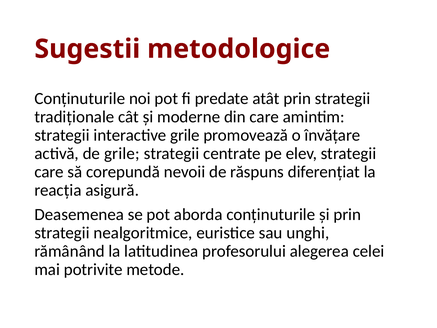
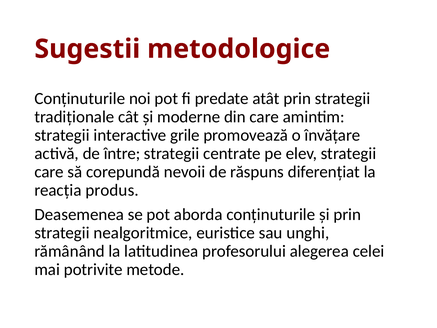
de grile: grile -> între (122, 153)
asigură: asigură -> produs (112, 190)
